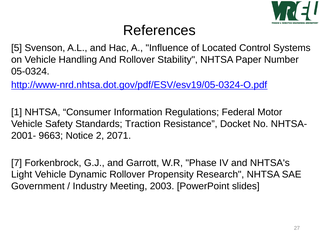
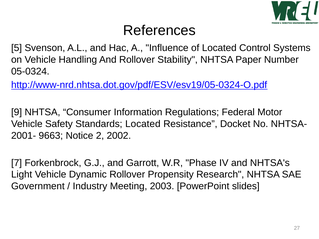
1: 1 -> 9 (17, 112)
Standards Traction: Traction -> Located (143, 124)
2071: 2071 -> 2002 (119, 136)
